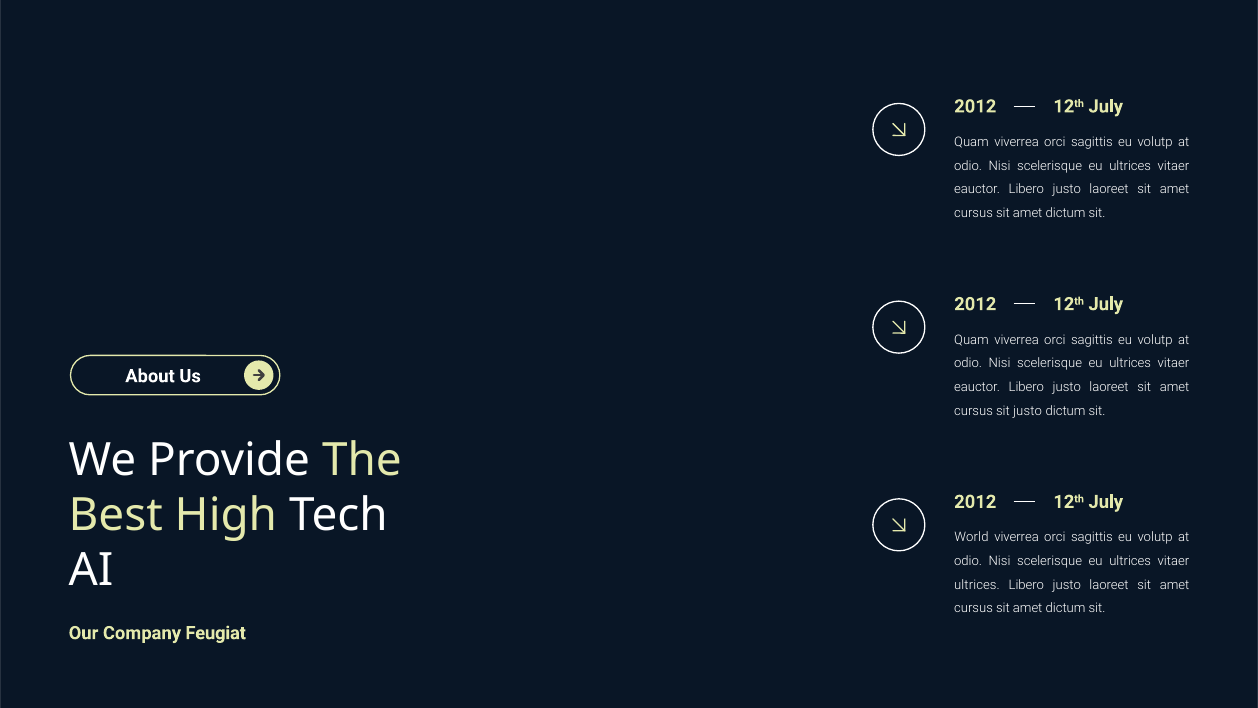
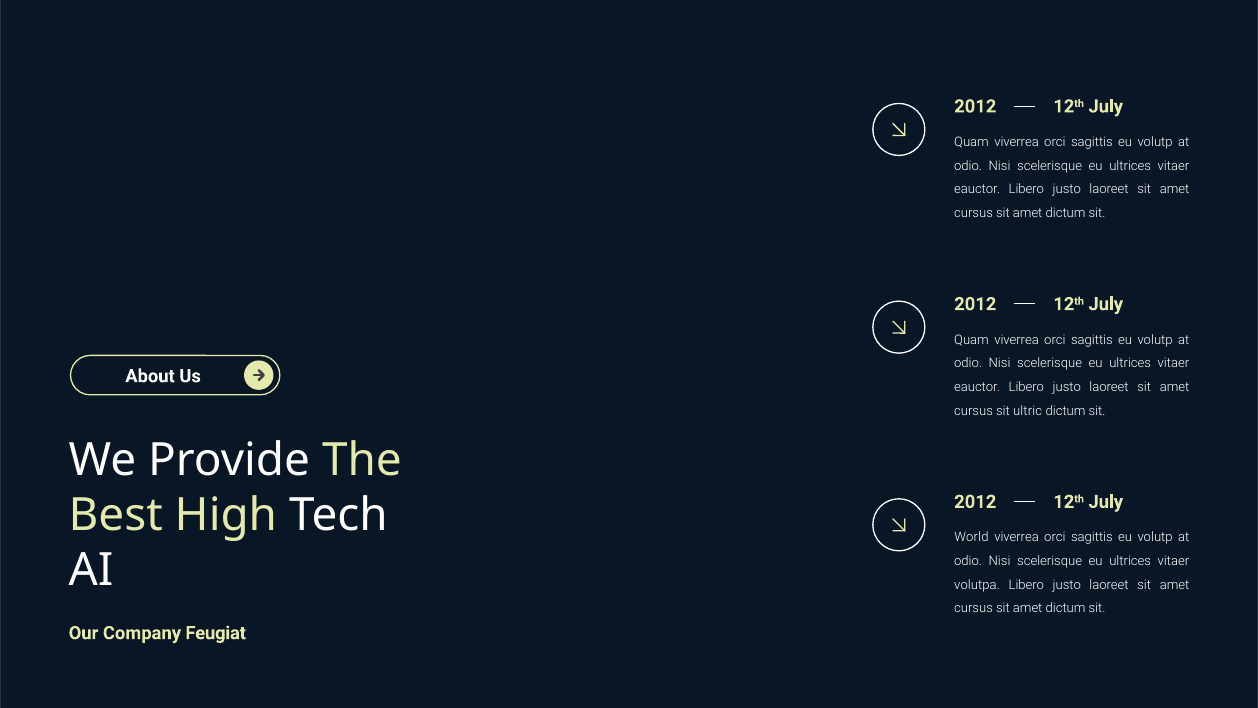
sit justo: justo -> ultric (1028, 411)
ultrices: ultrices -> volutpa (977, 585)
